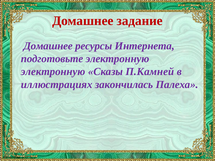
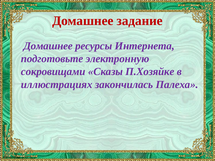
электронную: электронную -> сокровищами (53, 72)
П.Камней: П.Камней -> П.Хозяйке (150, 72)
